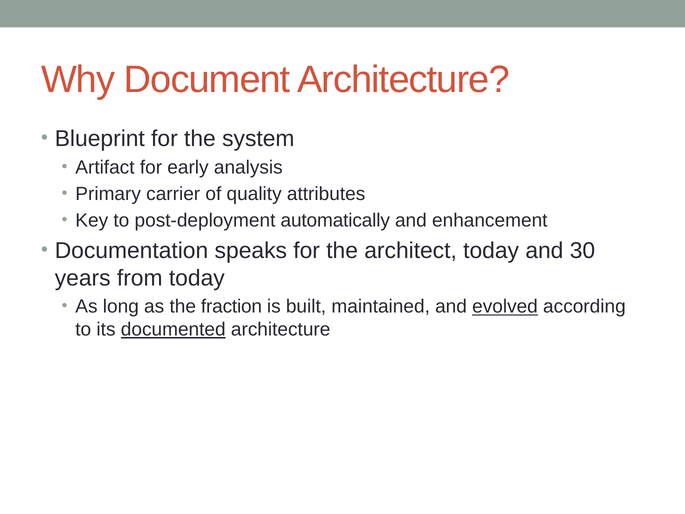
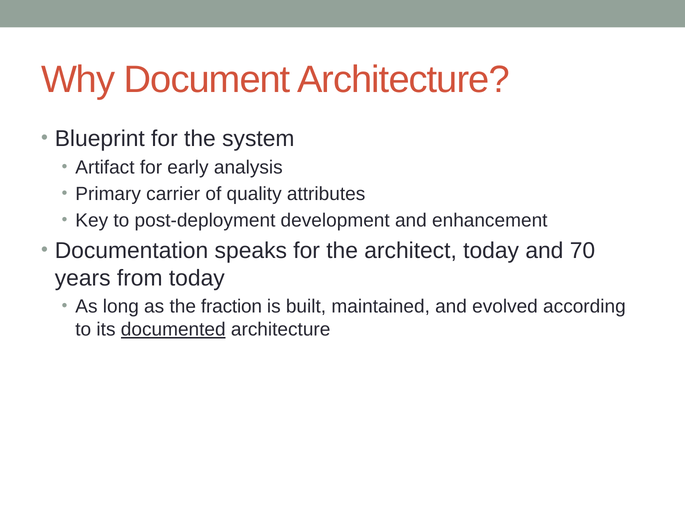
automatically: automatically -> development (335, 221)
30: 30 -> 70 (582, 250)
evolved underline: present -> none (505, 307)
